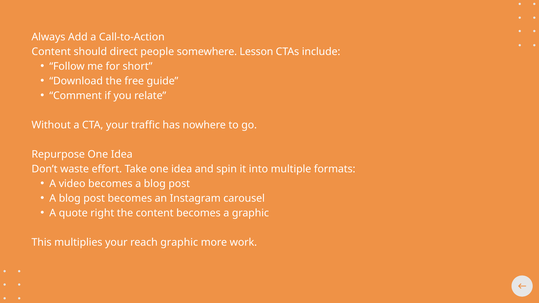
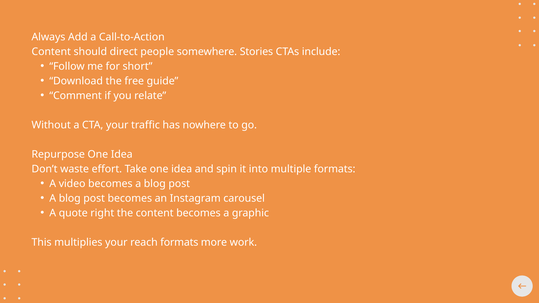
Lesson: Lesson -> Stories (256, 52)
reach graphic: graphic -> formats (179, 242)
